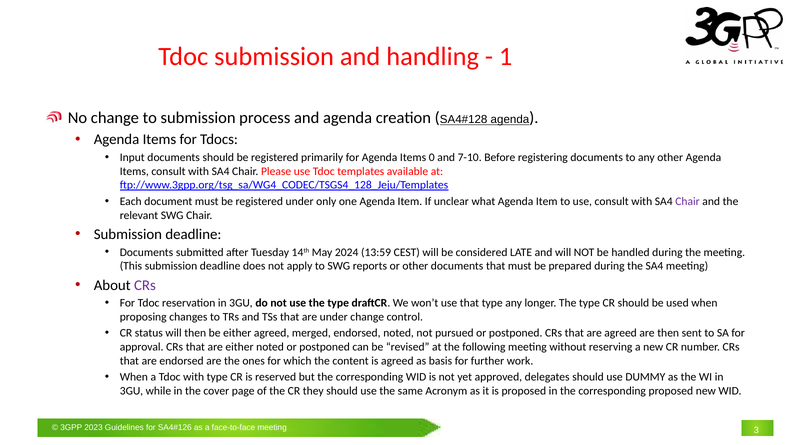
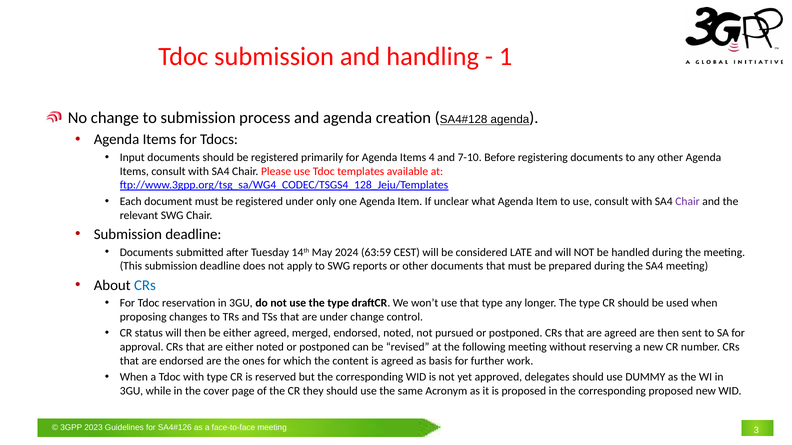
0: 0 -> 4 (432, 158)
13:59: 13:59 -> 63:59 (376, 253)
CRs colour: purple -> blue (145, 285)
